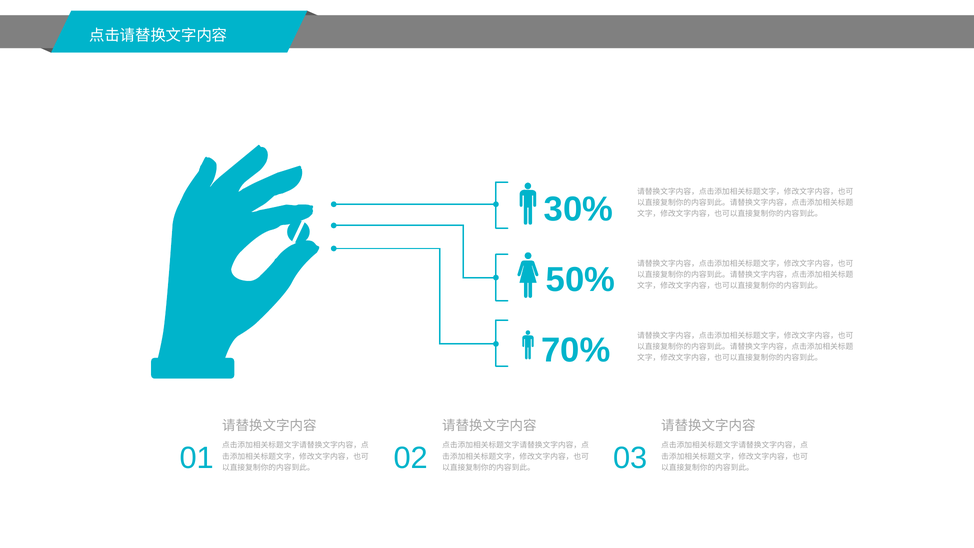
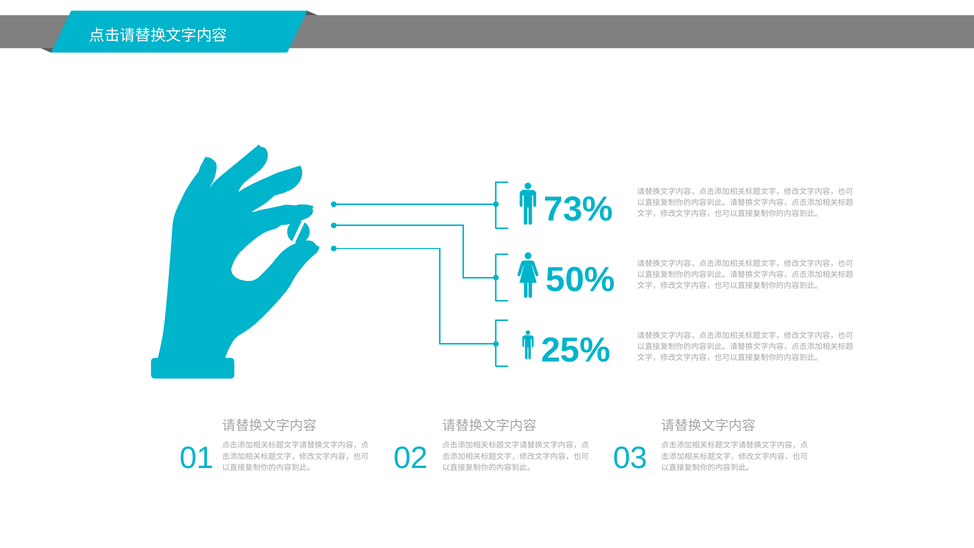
30%: 30% -> 73% (579, 209)
70%: 70% -> 25% (576, 350)
